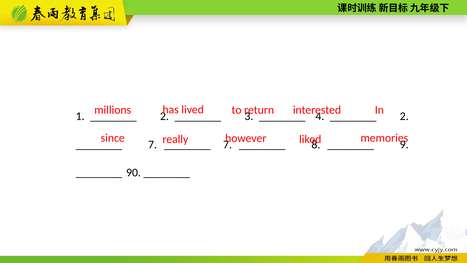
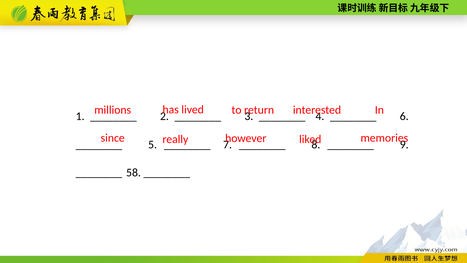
2: 2 -> 6 (404, 116)
7: 7 -> 5 (153, 144)
90: 90 -> 58 (133, 172)
